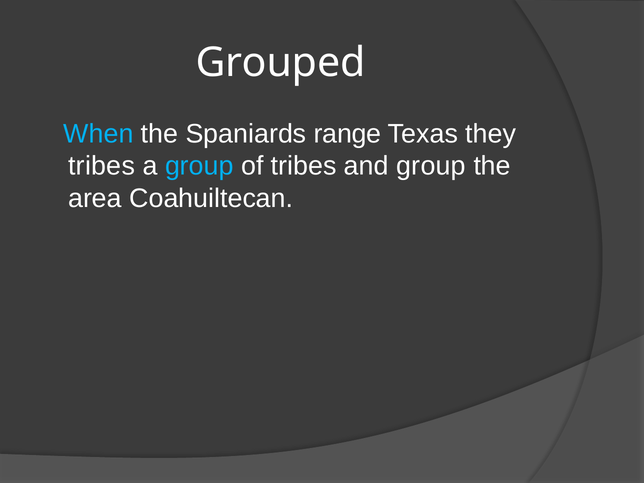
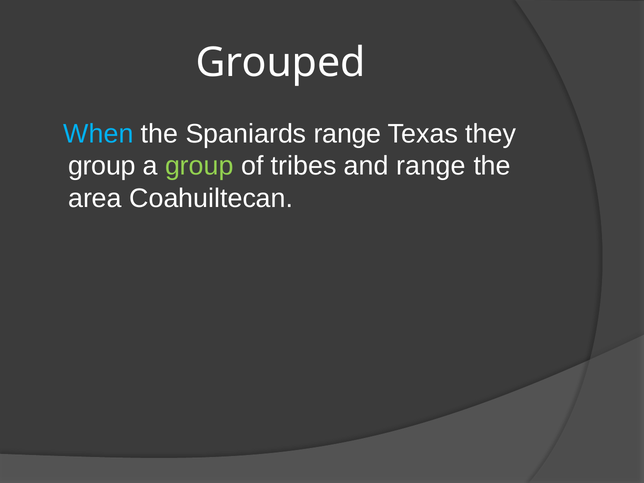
tribes: tribes -> group (102, 166)
group colour: light blue -> light green (199, 166)
and group: group -> range (431, 166)
